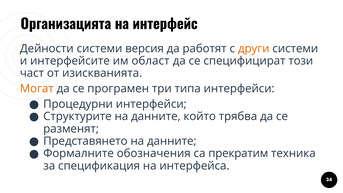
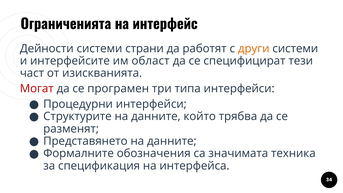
Организацията: Организацията -> Ограниченията (66, 24)
версия: версия -> страни (144, 48)
този: този -> тези (301, 61)
Могат colour: orange -> red (37, 89)
прекратим: прекратим -> значимата (238, 153)
